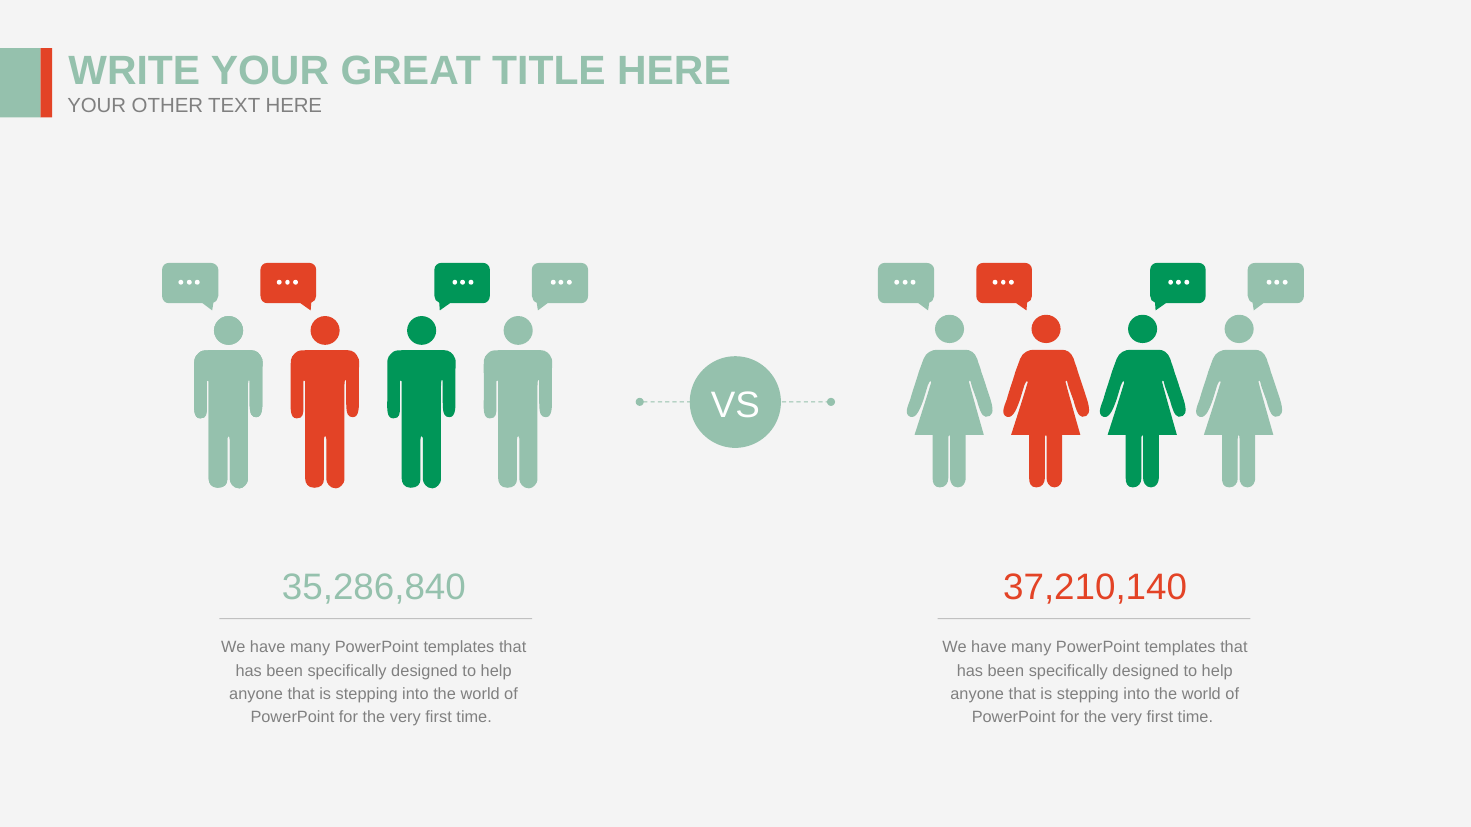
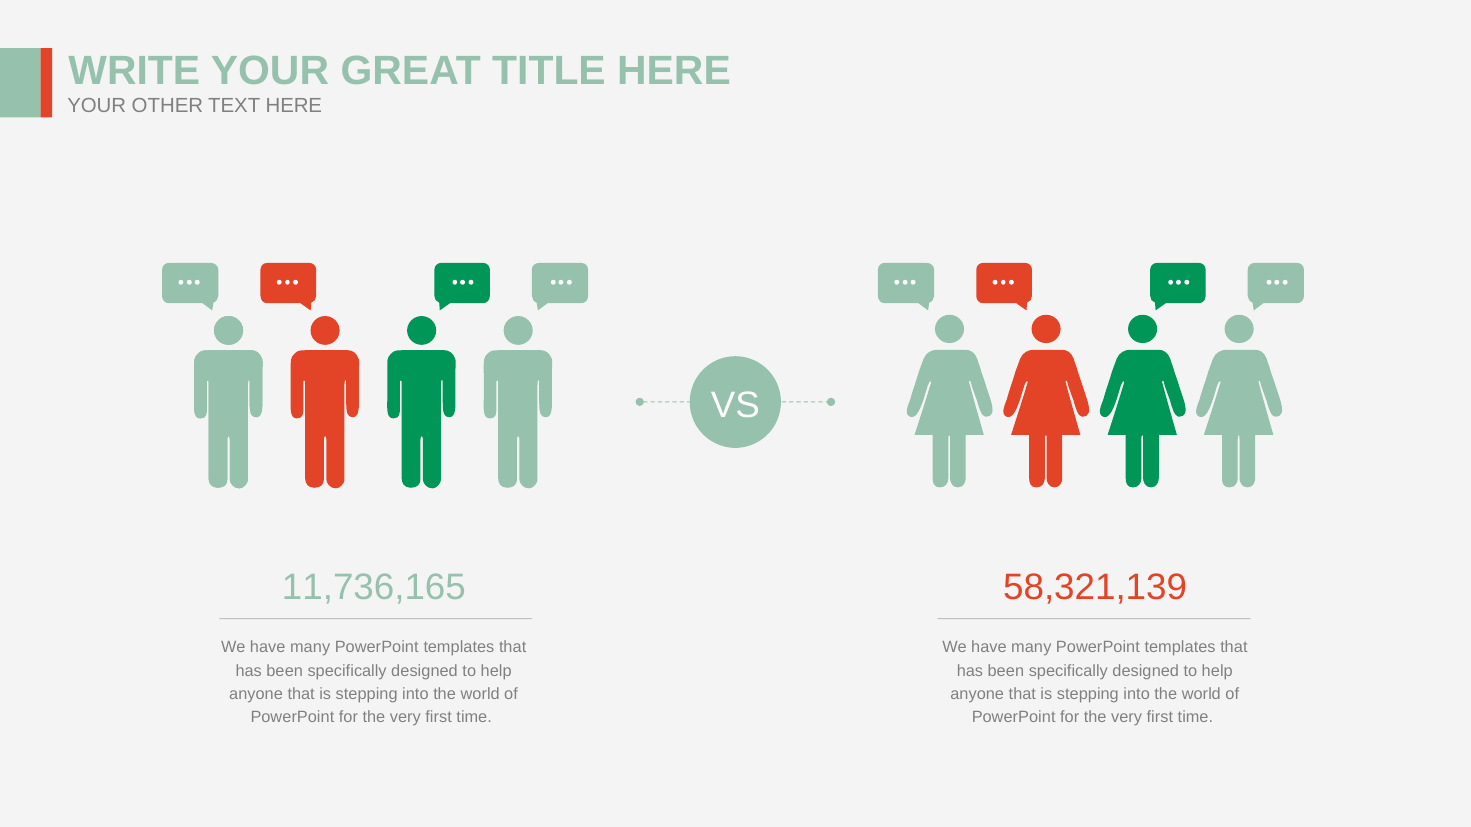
35,286,840: 35,286,840 -> 11,736,165 (374, 588)
37,210,140: 37,210,140 -> 58,321,139 (1095, 588)
